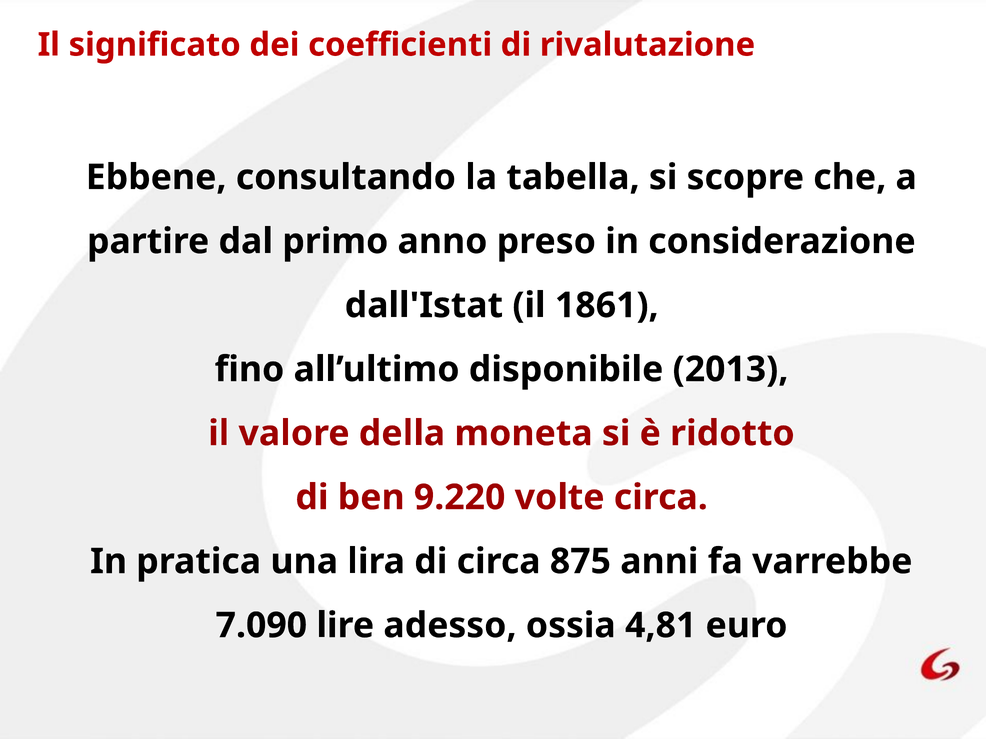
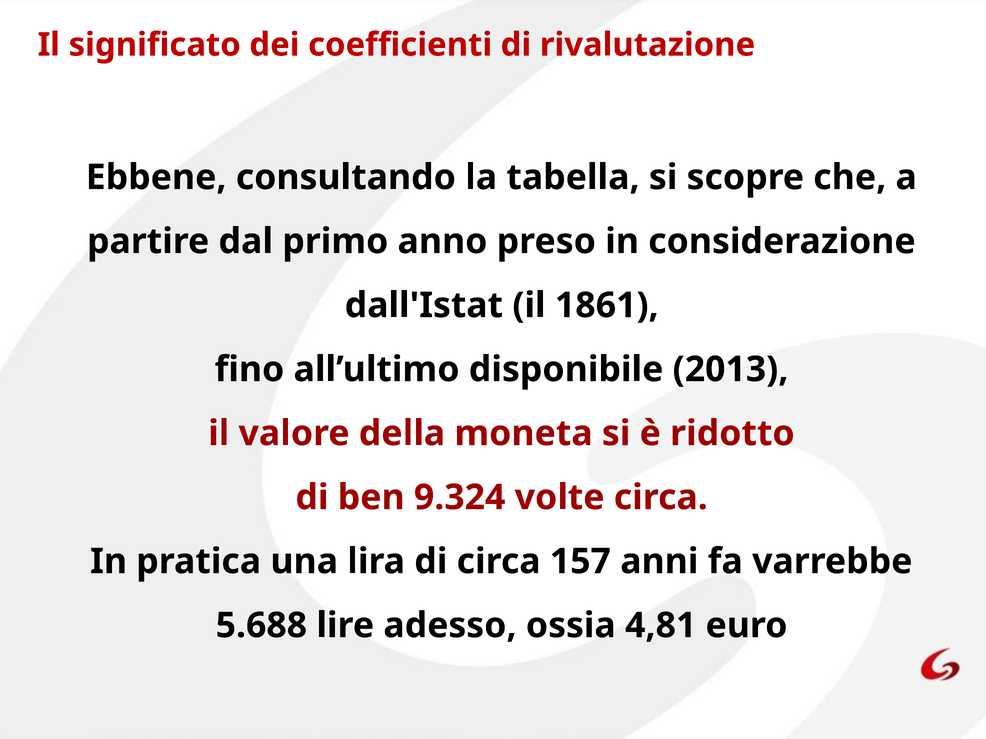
9.220: 9.220 -> 9.324 (460, 498)
875: 875 -> 157 (580, 562)
7.090: 7.090 -> 5.688 (261, 626)
